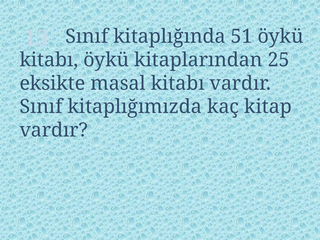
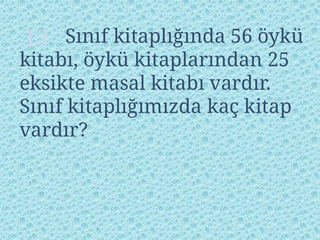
51: 51 -> 56 (242, 36)
